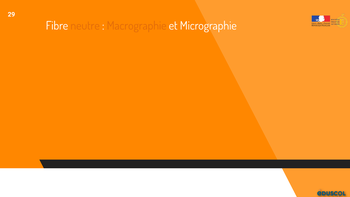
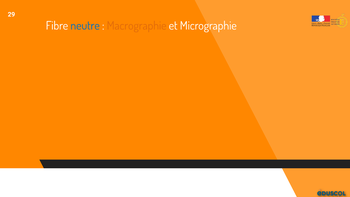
neutre colour: orange -> blue (85, 26)
